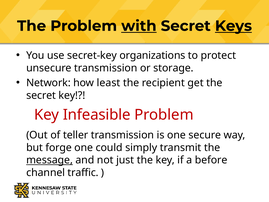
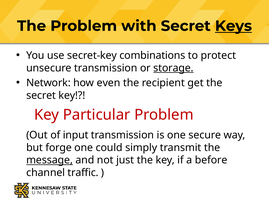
with underline: present -> none (139, 26)
organizations: organizations -> combinations (152, 55)
storage underline: none -> present (173, 68)
least: least -> even (109, 83)
Infeasible: Infeasible -> Particular (97, 115)
teller: teller -> input (76, 135)
